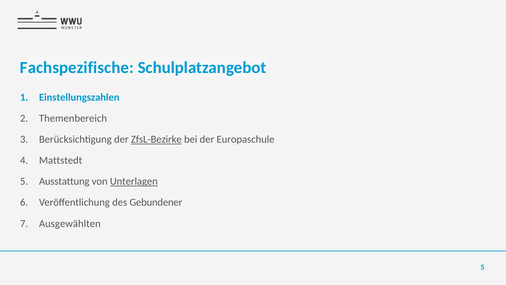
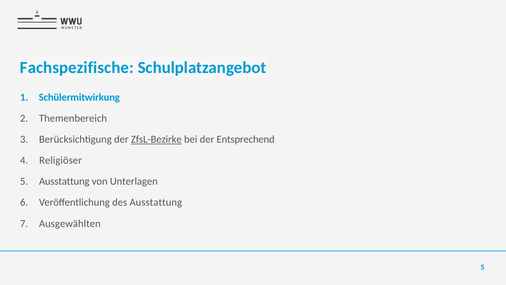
Einstellungszahlen: Einstellungszahlen -> Schülermitwirkung (79, 97)
Europaschule: Europaschule -> Entsprechend (246, 139)
Mattstedt: Mattstedt -> Religiöser (61, 160)
Unterlagen underline: present -> none (134, 181)
des Gebundener: Gebundener -> Ausstattung (156, 202)
